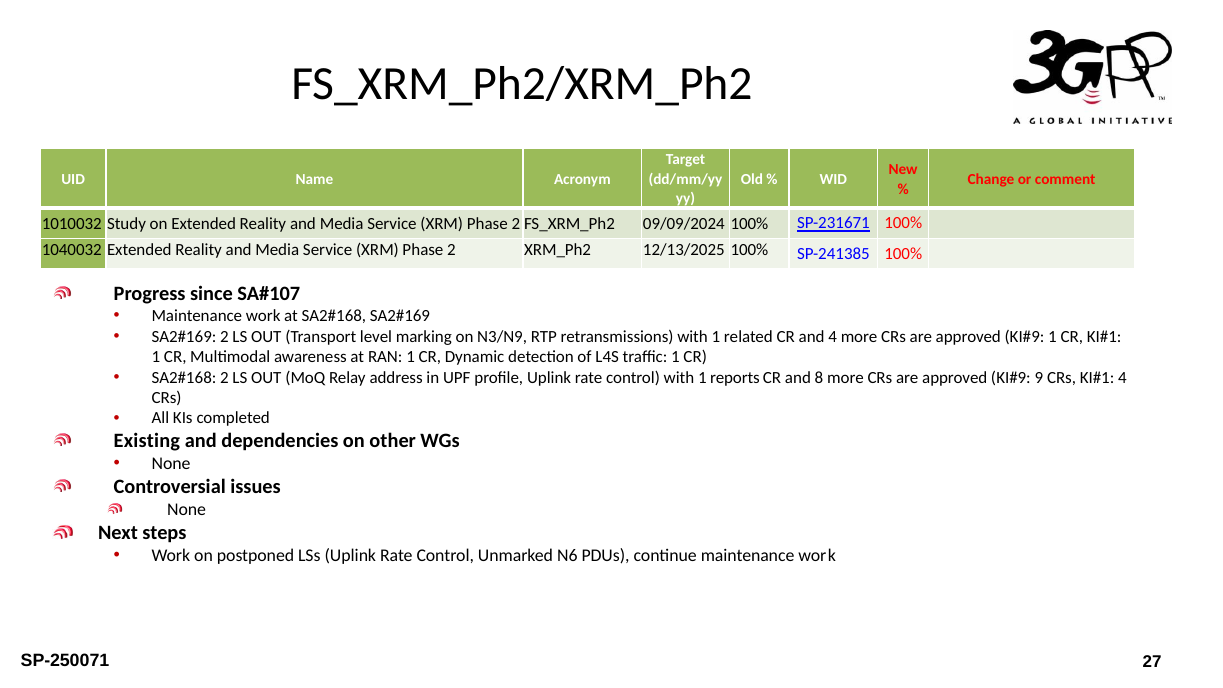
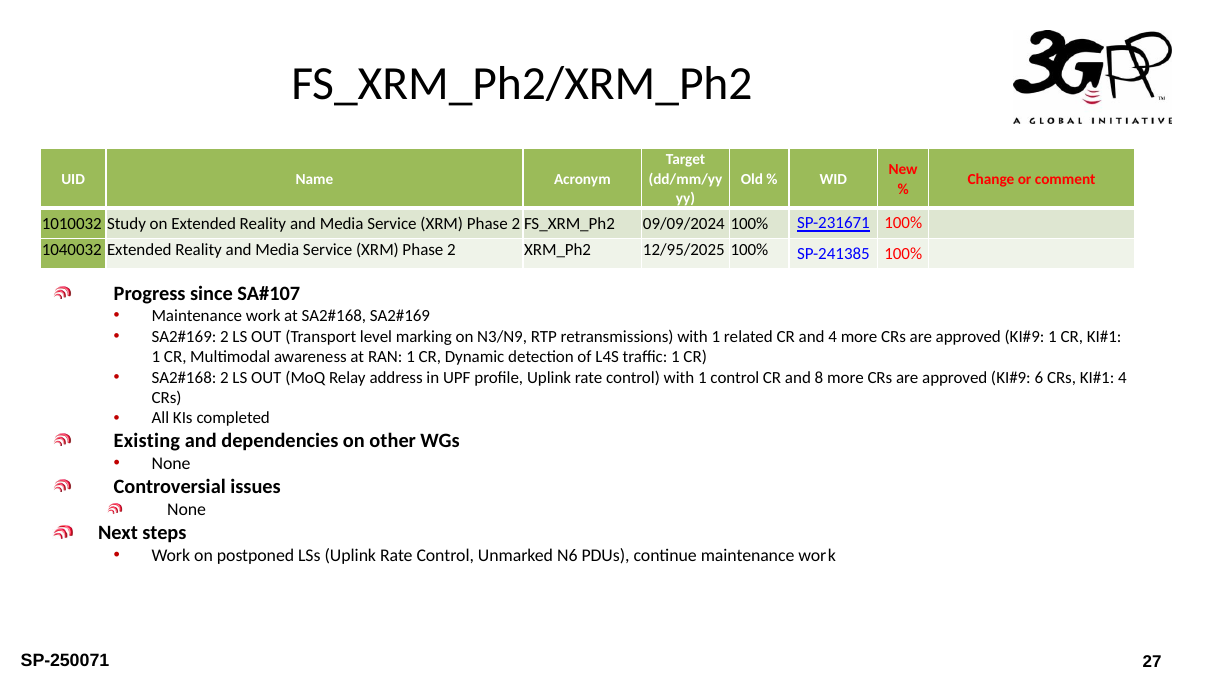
12/13/2025: 12/13/2025 -> 12/95/2025 (684, 250)
1 reports: reports -> control (735, 378)
9: 9 -> 6 (1039, 378)
